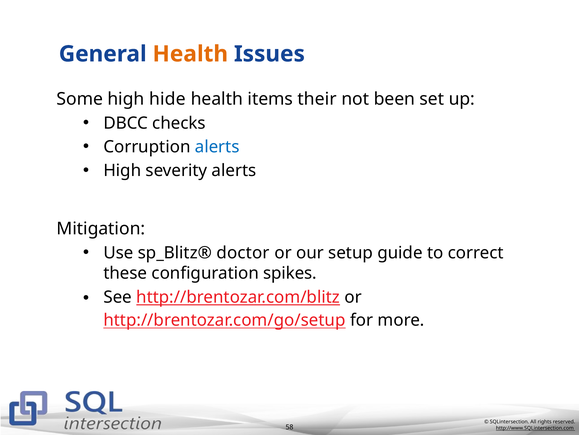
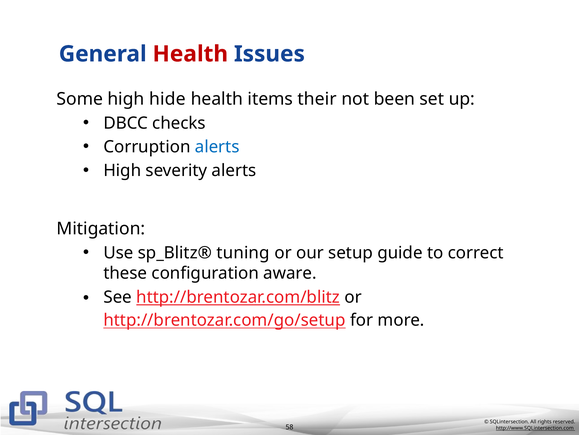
Health colour: orange -> red (190, 54)
doctor: doctor -> tuning (243, 253)
spikes: spikes -> aware (290, 273)
